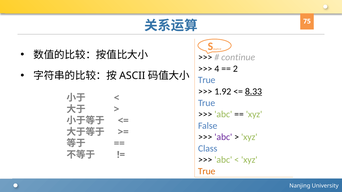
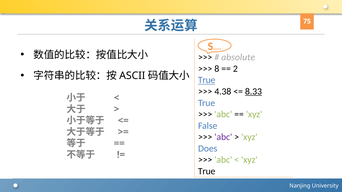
continue: continue -> absolute (238, 57)
4: 4 -> 8 (217, 69)
True underline: none -> present (207, 80)
1.92: 1.92 -> 4.38 (223, 92)
Class: Class -> Does (208, 149)
True colour: orange -> black (207, 172)
